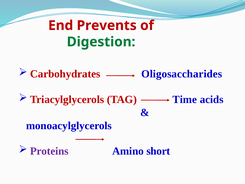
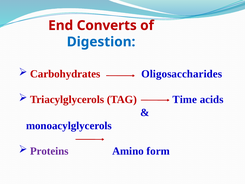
Prevents: Prevents -> Converts (107, 25)
Digestion colour: green -> blue (101, 42)
short: short -> form (158, 151)
